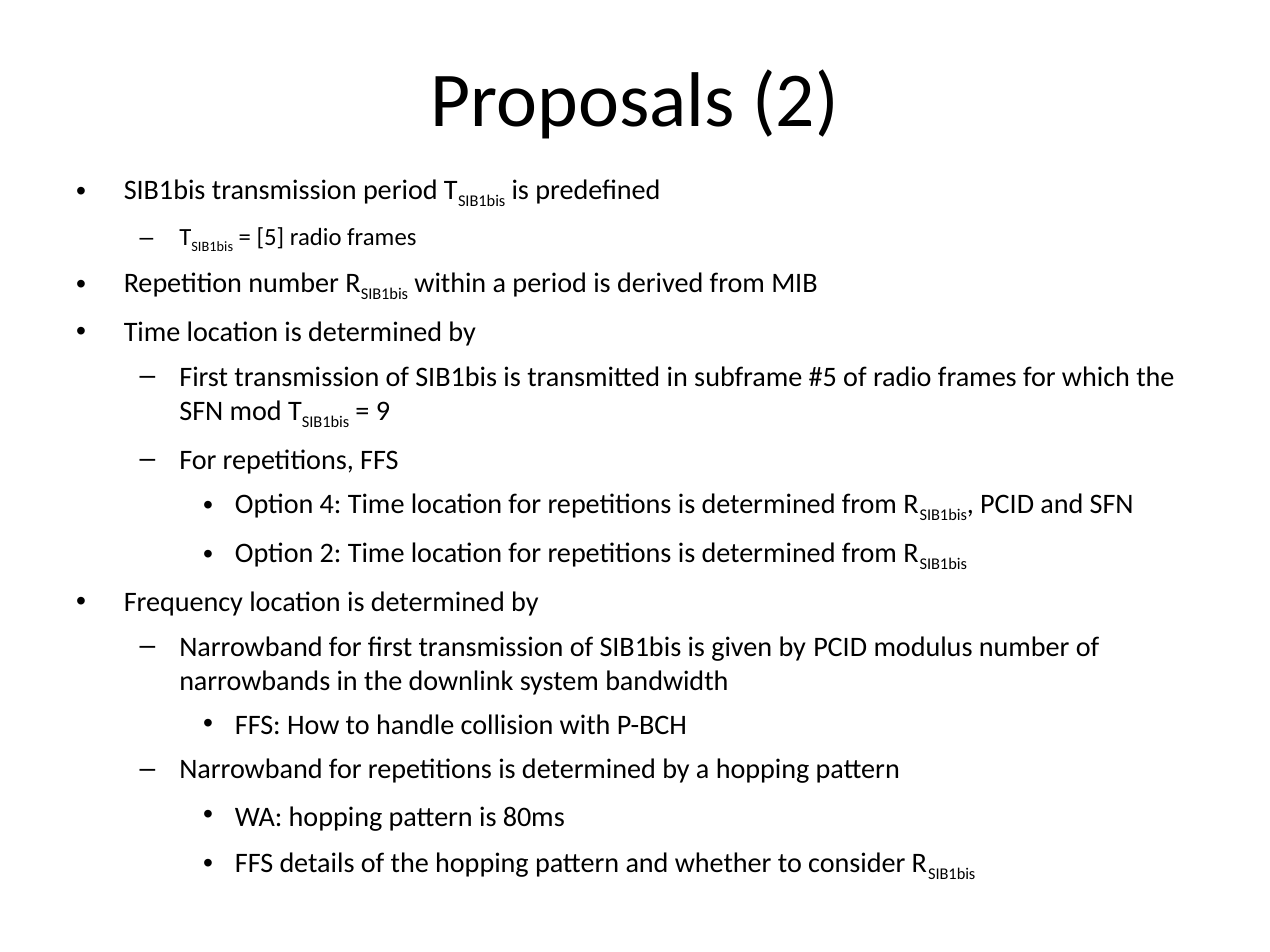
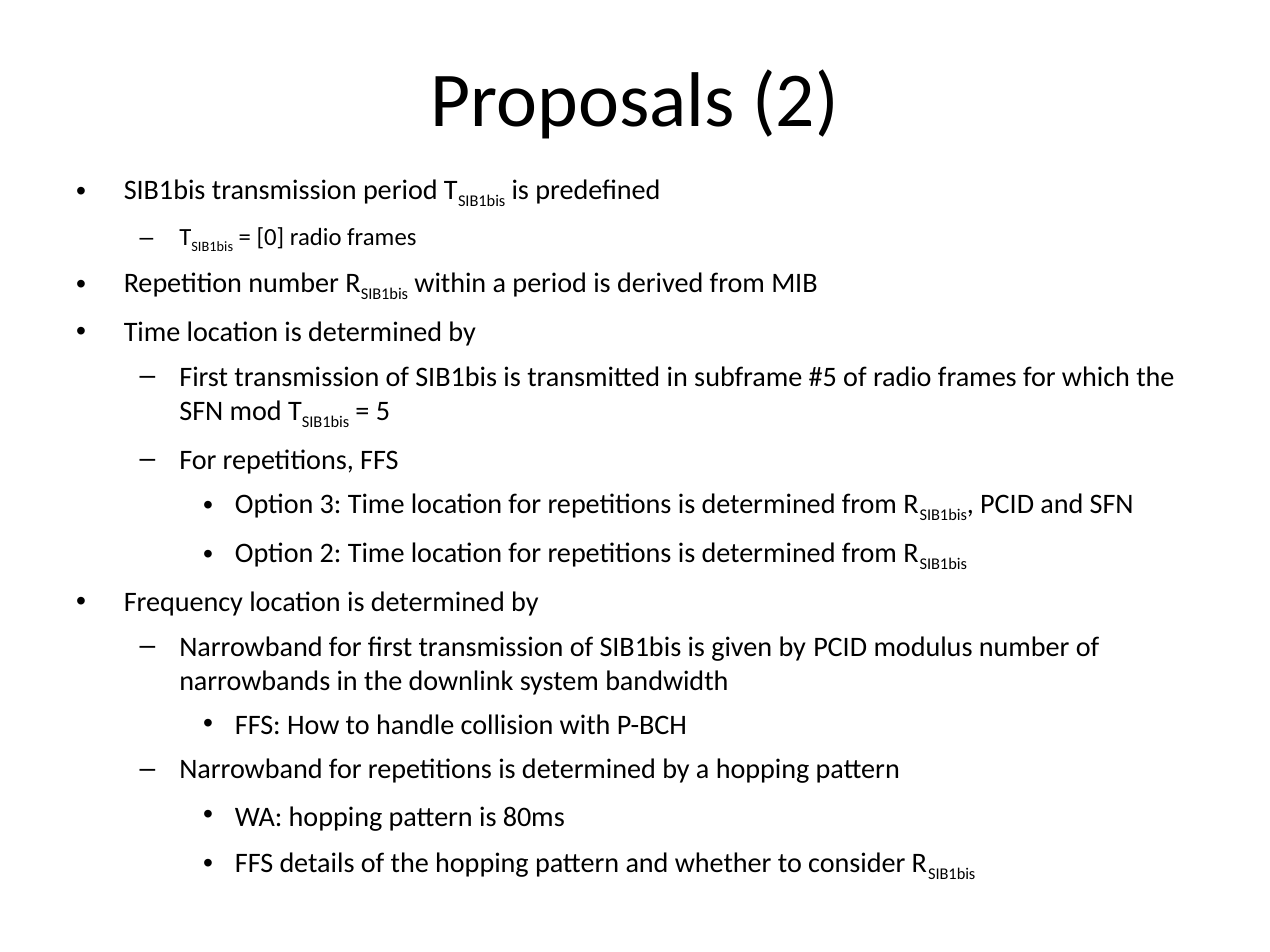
5: 5 -> 0 (270, 237)
9: 9 -> 5 (383, 411)
4: 4 -> 3 (331, 505)
